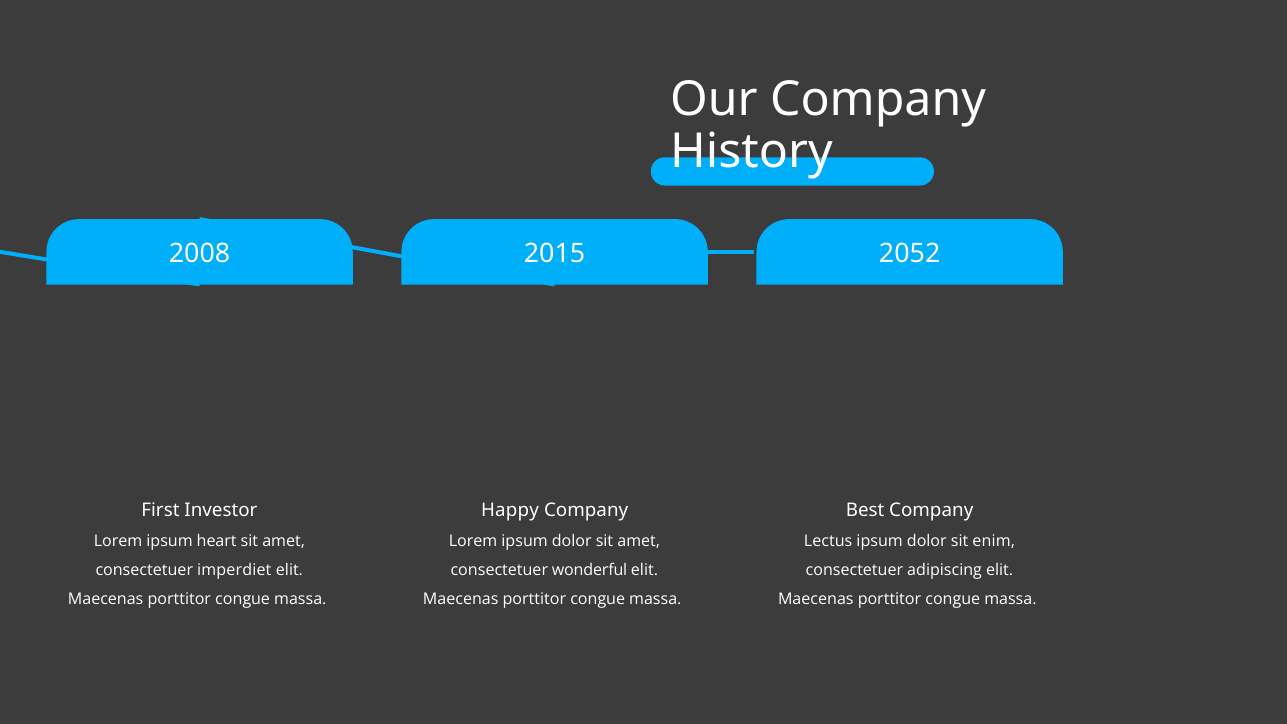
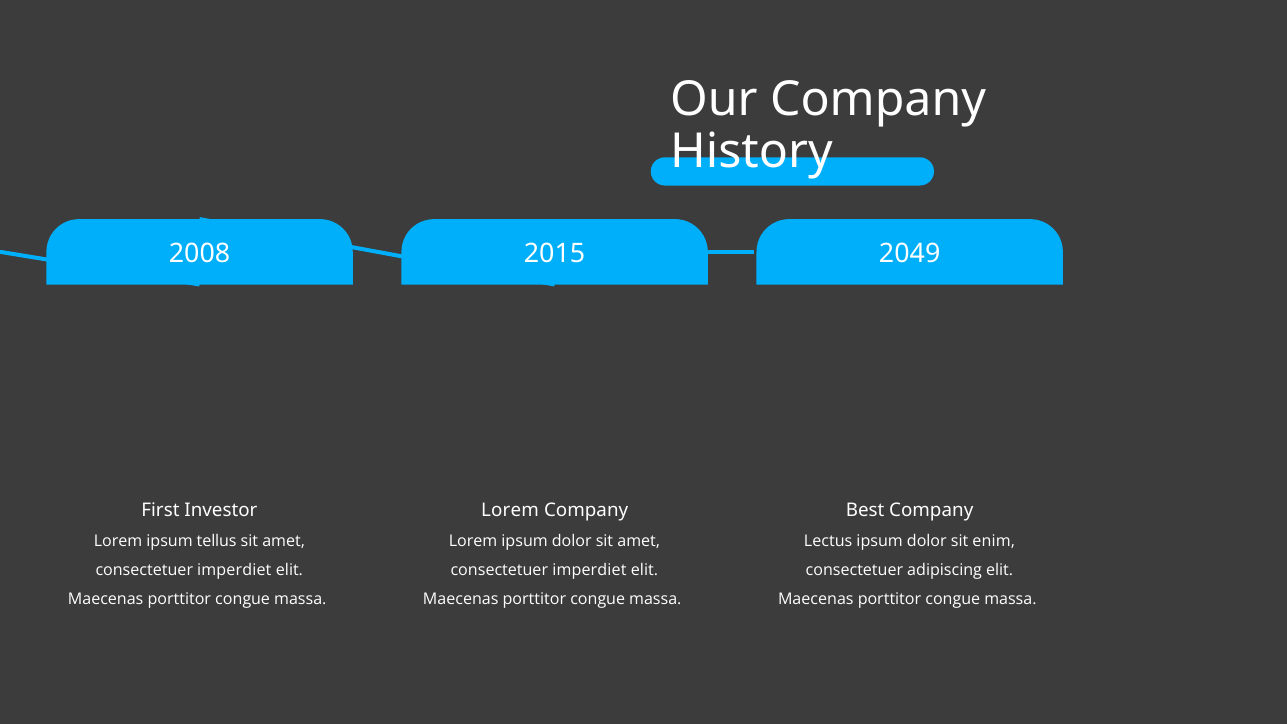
2052: 2052 -> 2049 (910, 254)
Happy: Happy -> Lorem (510, 511)
heart: heart -> tellus (217, 541)
wonderful: wonderful -> imperdiet (589, 570)
